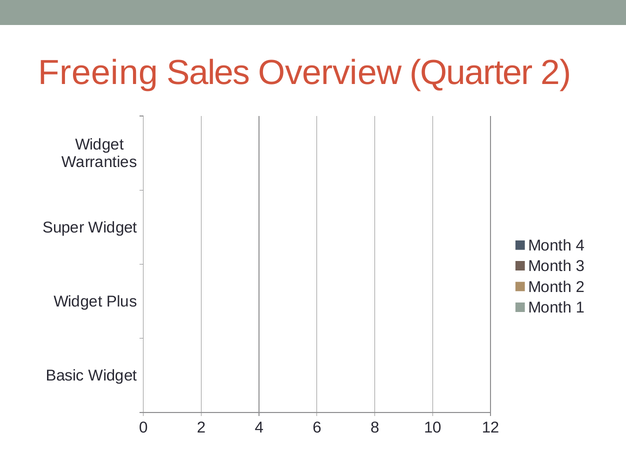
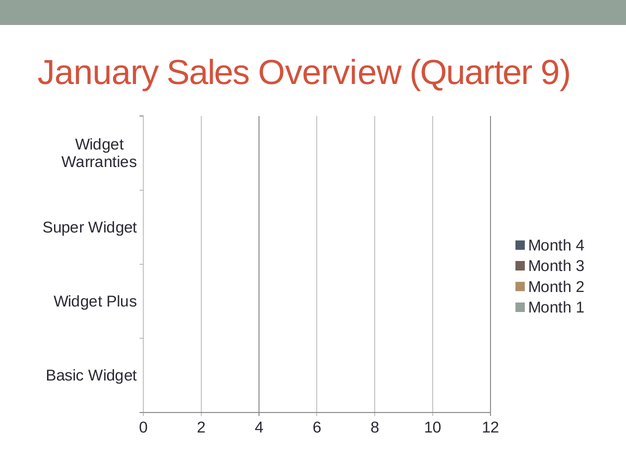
Freeing: Freeing -> January (98, 73)
Quarter 2: 2 -> 9 (556, 73)
